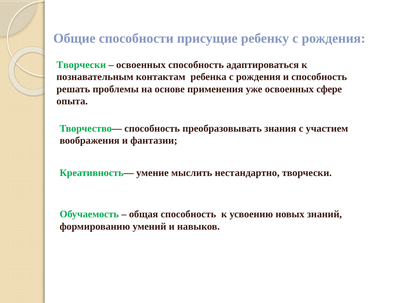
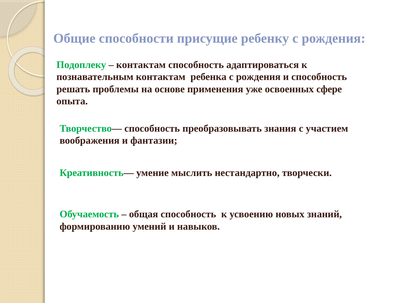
Творчески: Творчески -> Подоплеку (81, 65)
освоенных: освоенных -> контактам (141, 65)
